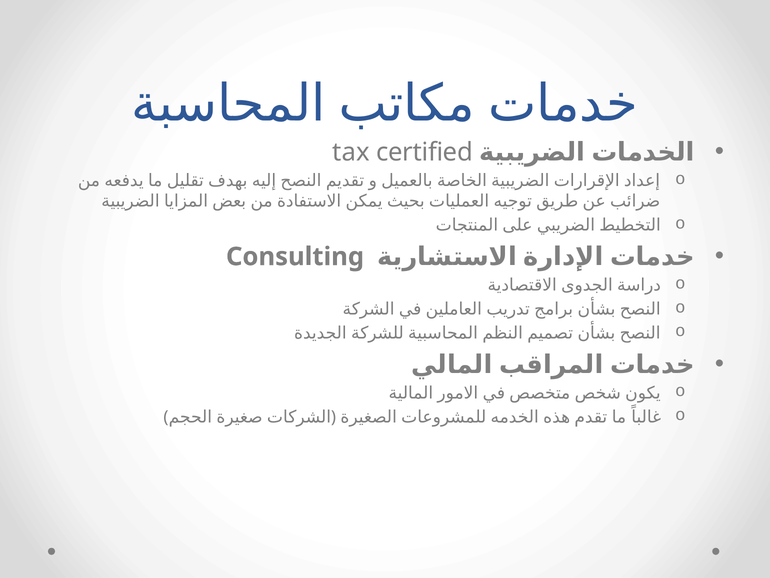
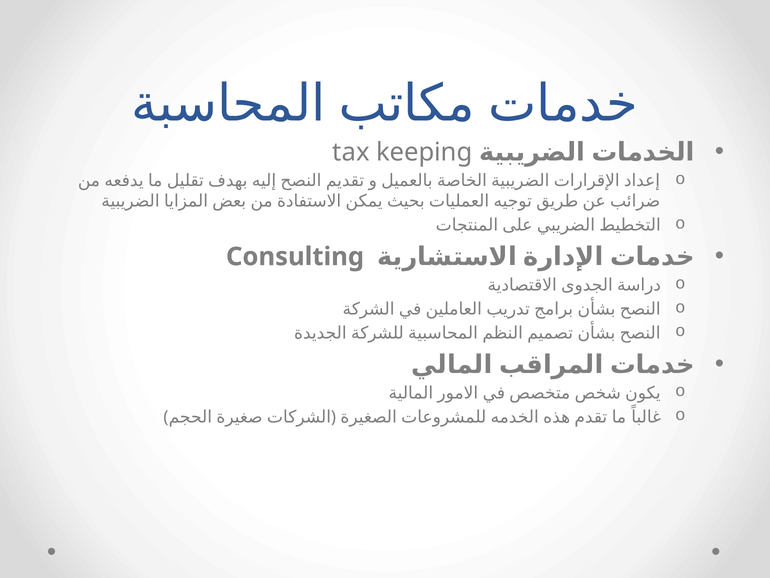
certified: certified -> keeping (424, 152)
